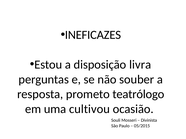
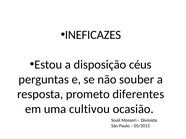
livra: livra -> céus (140, 65)
teatrólogo: teatrólogo -> diferentes (138, 95)
